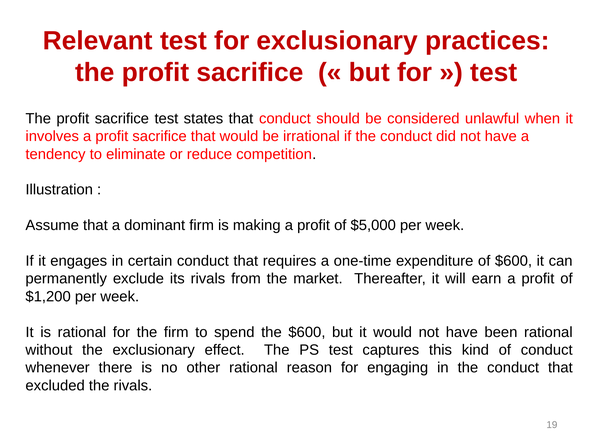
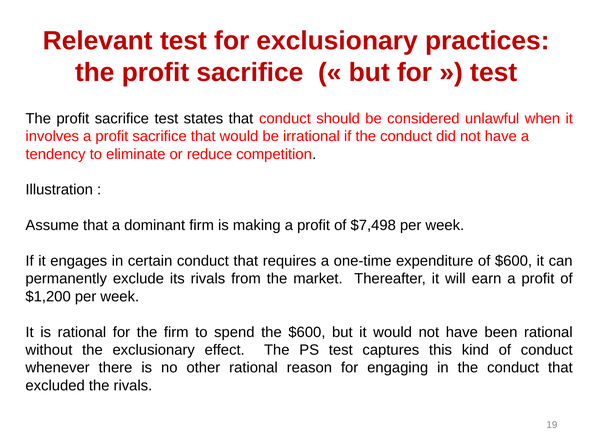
$5,000: $5,000 -> $7,498 (373, 225)
